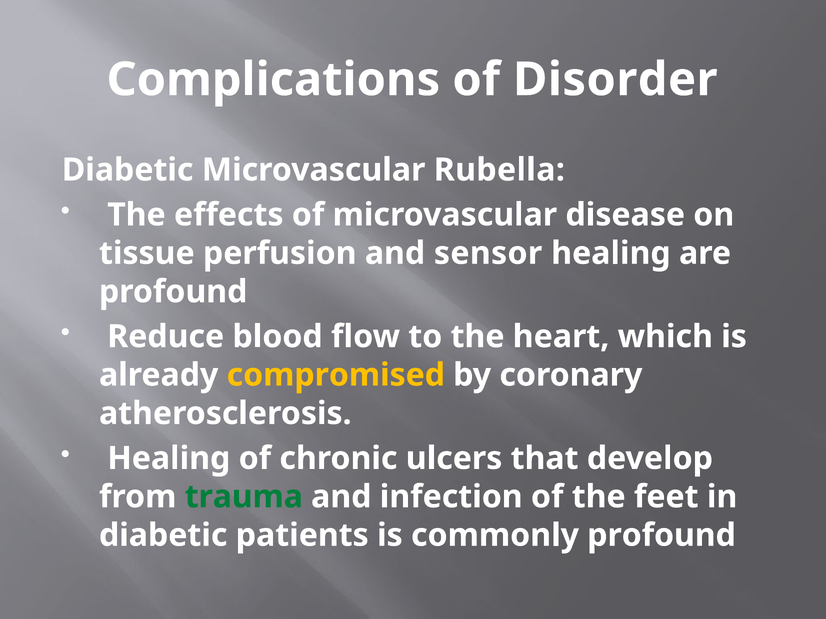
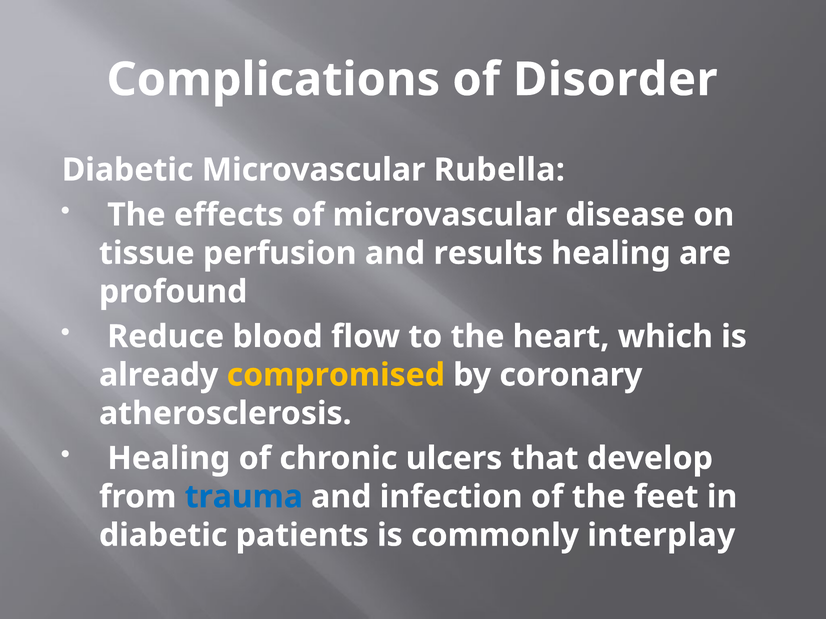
sensor: sensor -> results (488, 253)
trauma colour: green -> blue (244, 497)
commonly profound: profound -> interplay (661, 536)
